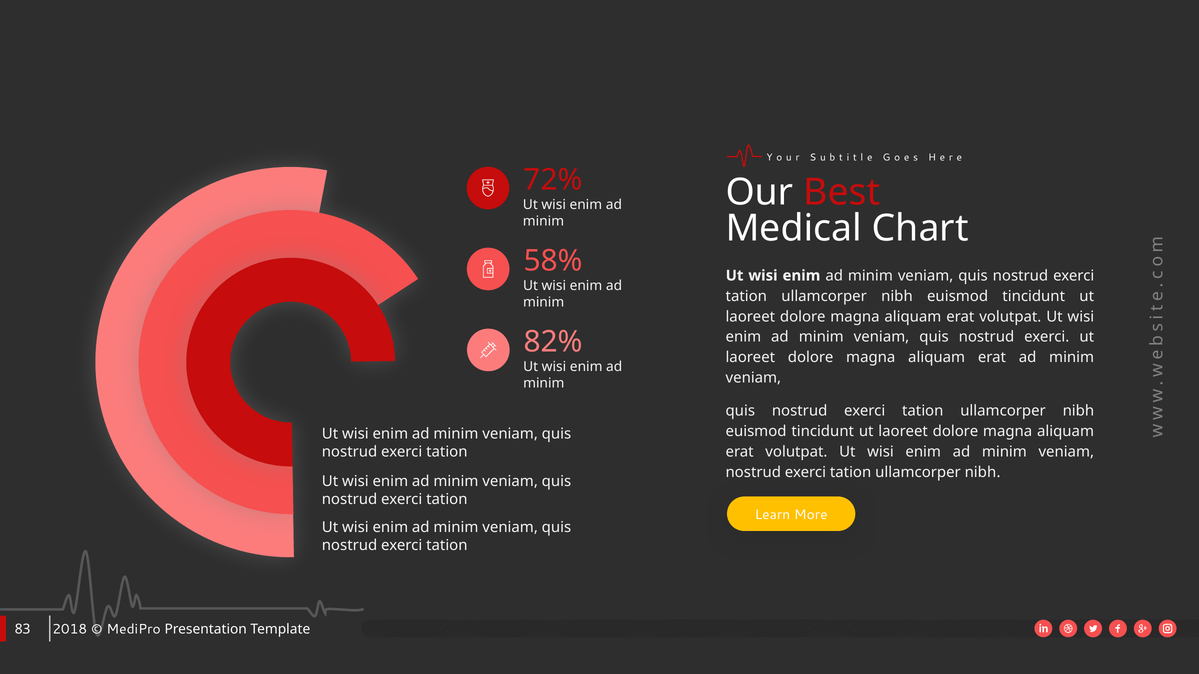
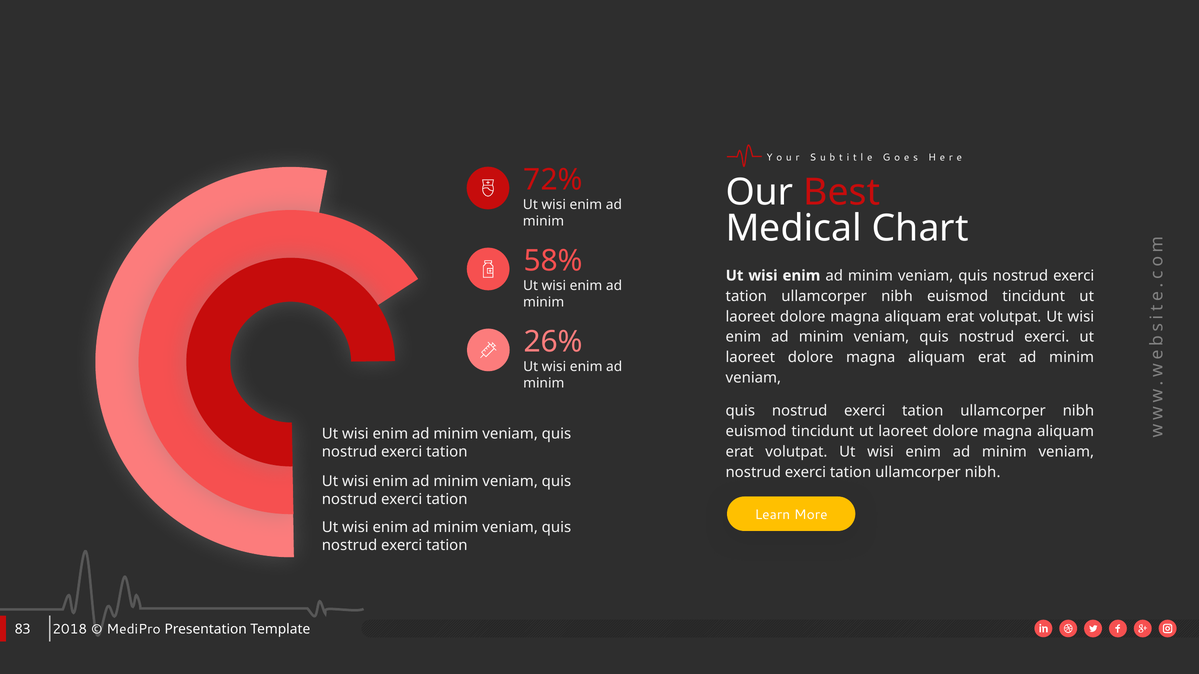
82%: 82% -> 26% (553, 342)
